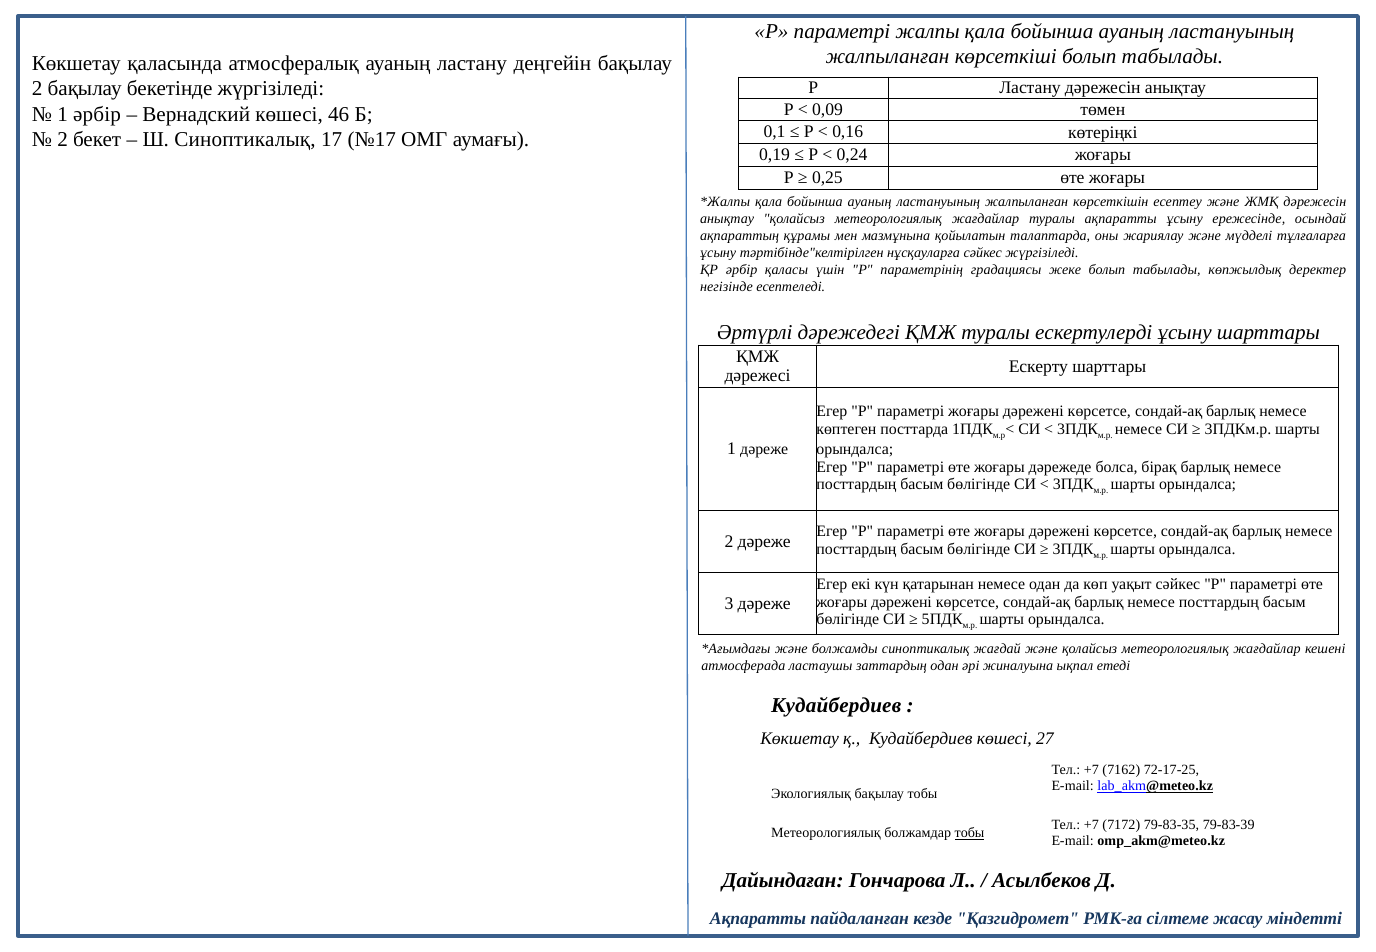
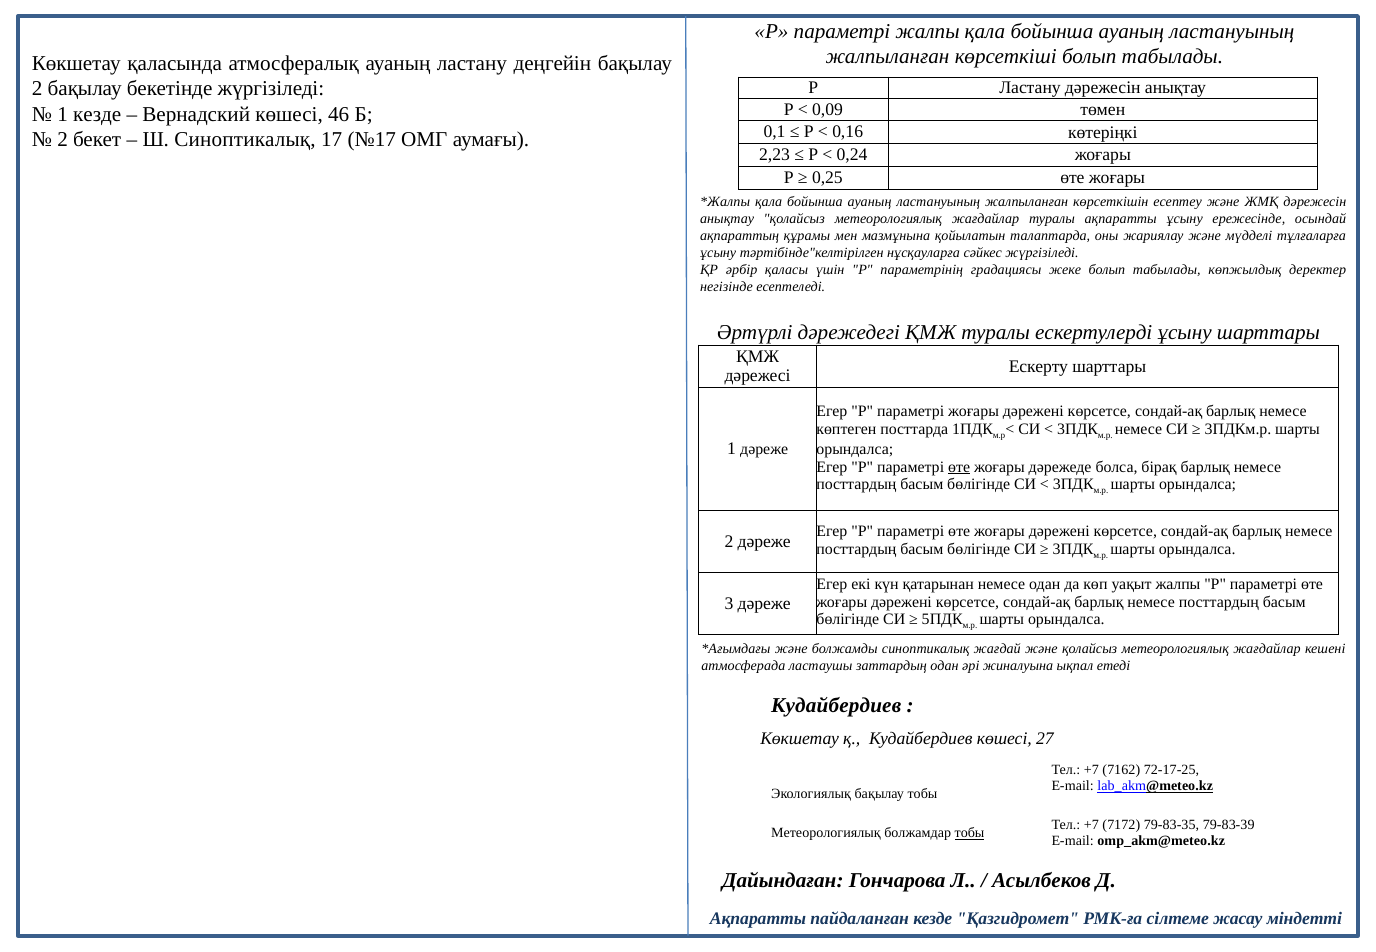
1 әрбір: әрбір -> кезде (97, 114)
0,19: 0,19 -> 2,23 (775, 155)
өте underline: none -> present (959, 467)
уақыт сәйкес: сәйкес -> жалпы (1178, 585)
